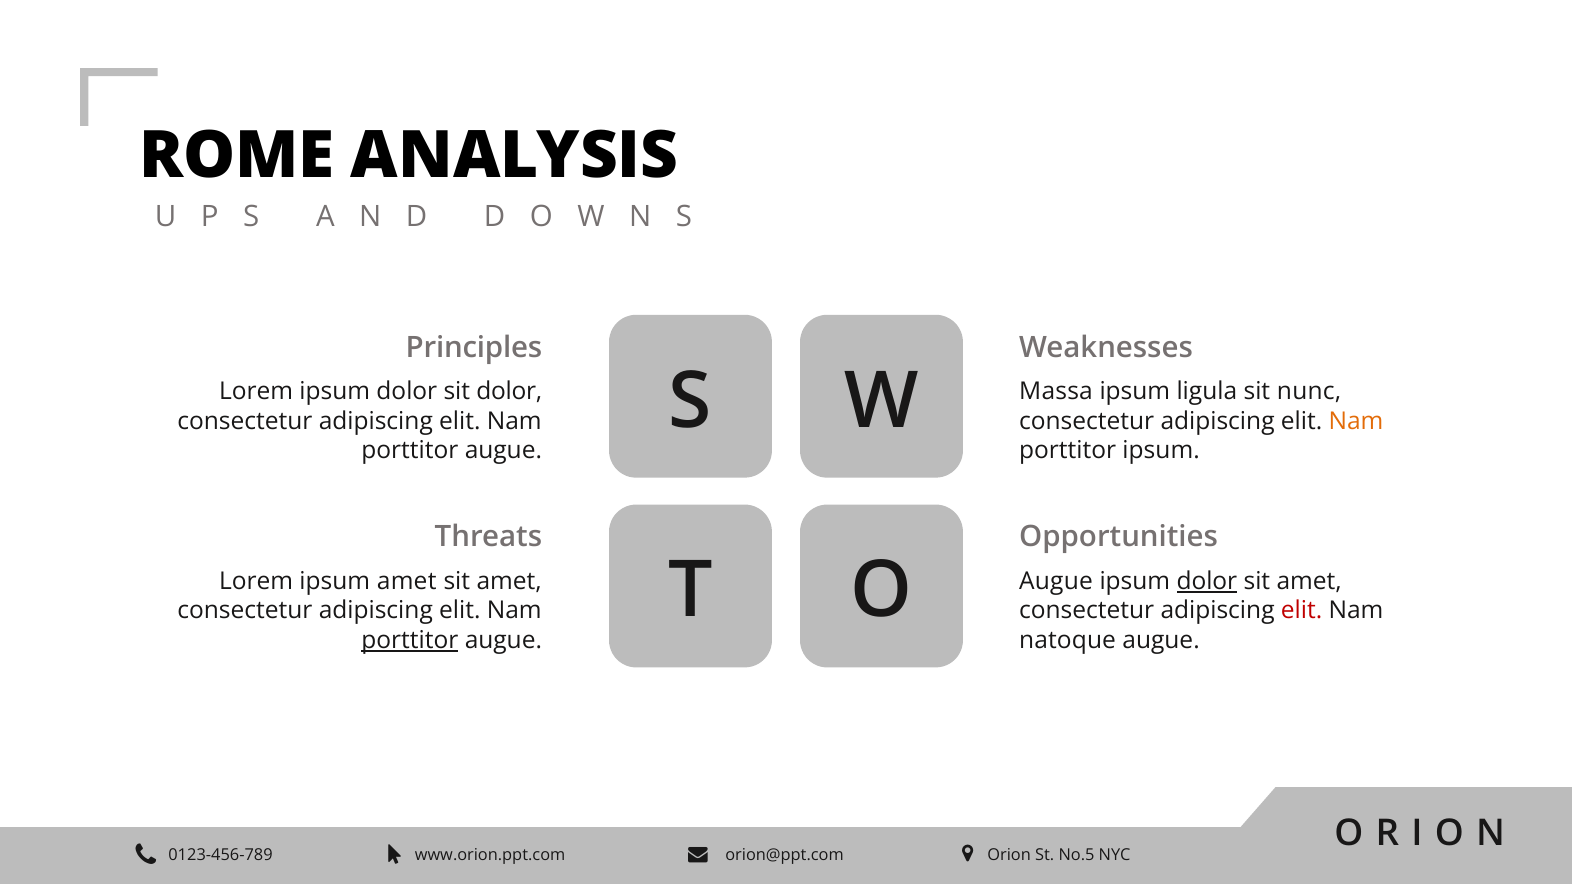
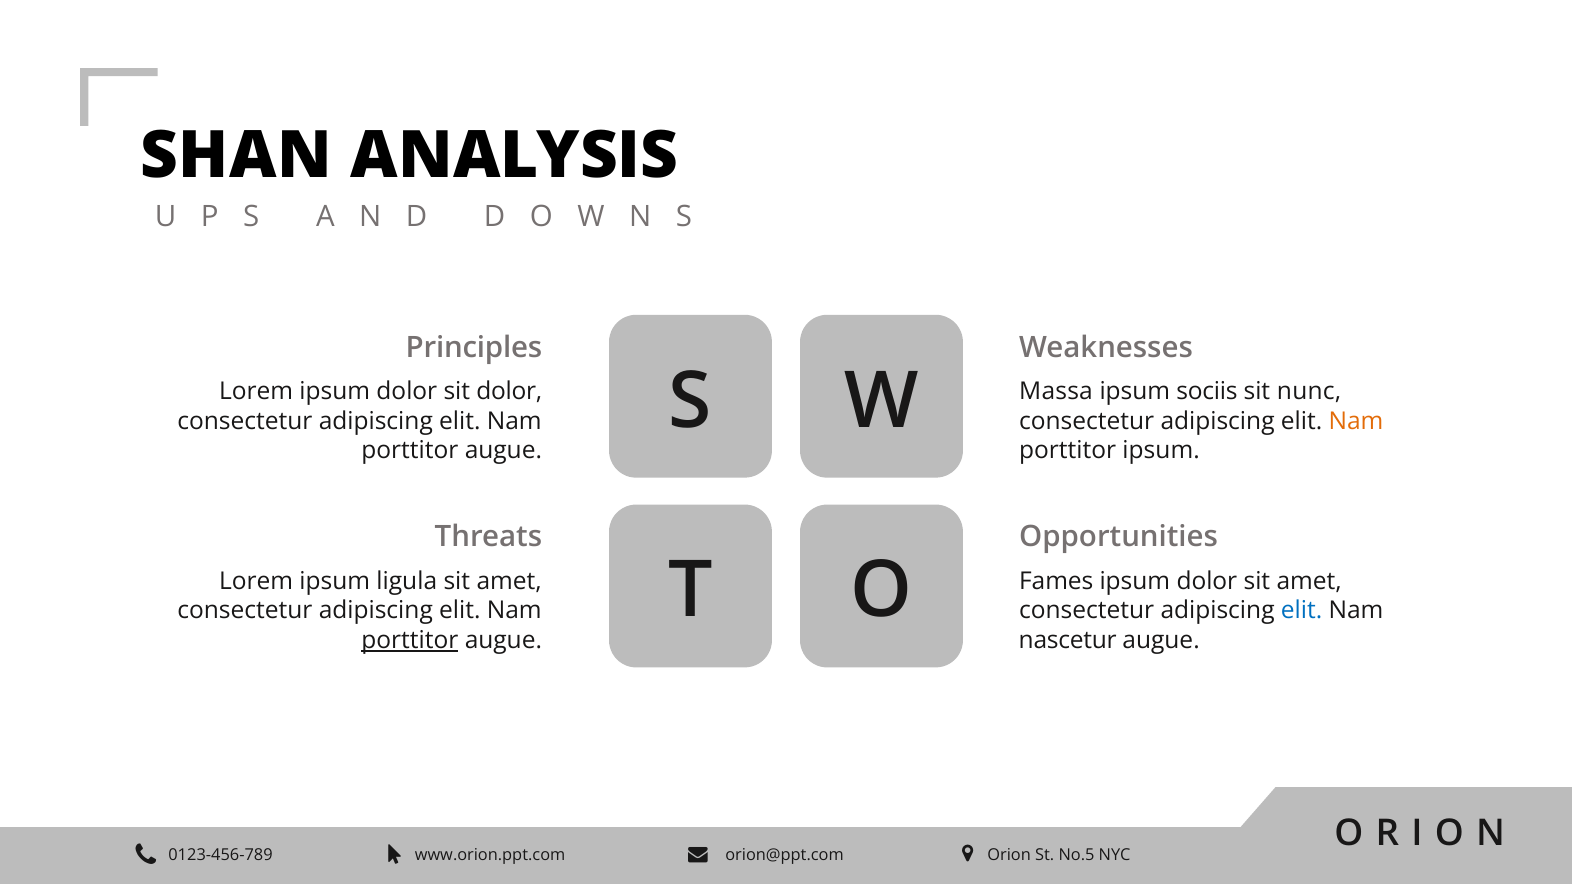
ROME: ROME -> SHAN (236, 156)
ligula: ligula -> sociis (1207, 392)
ipsum amet: amet -> ligula (407, 582)
Augue: Augue -> Fames (1056, 582)
dolor underline: present -> none (1207, 582)
elit colour: red -> blue (1302, 611)
natoque: natoque -> nascetur (1068, 640)
